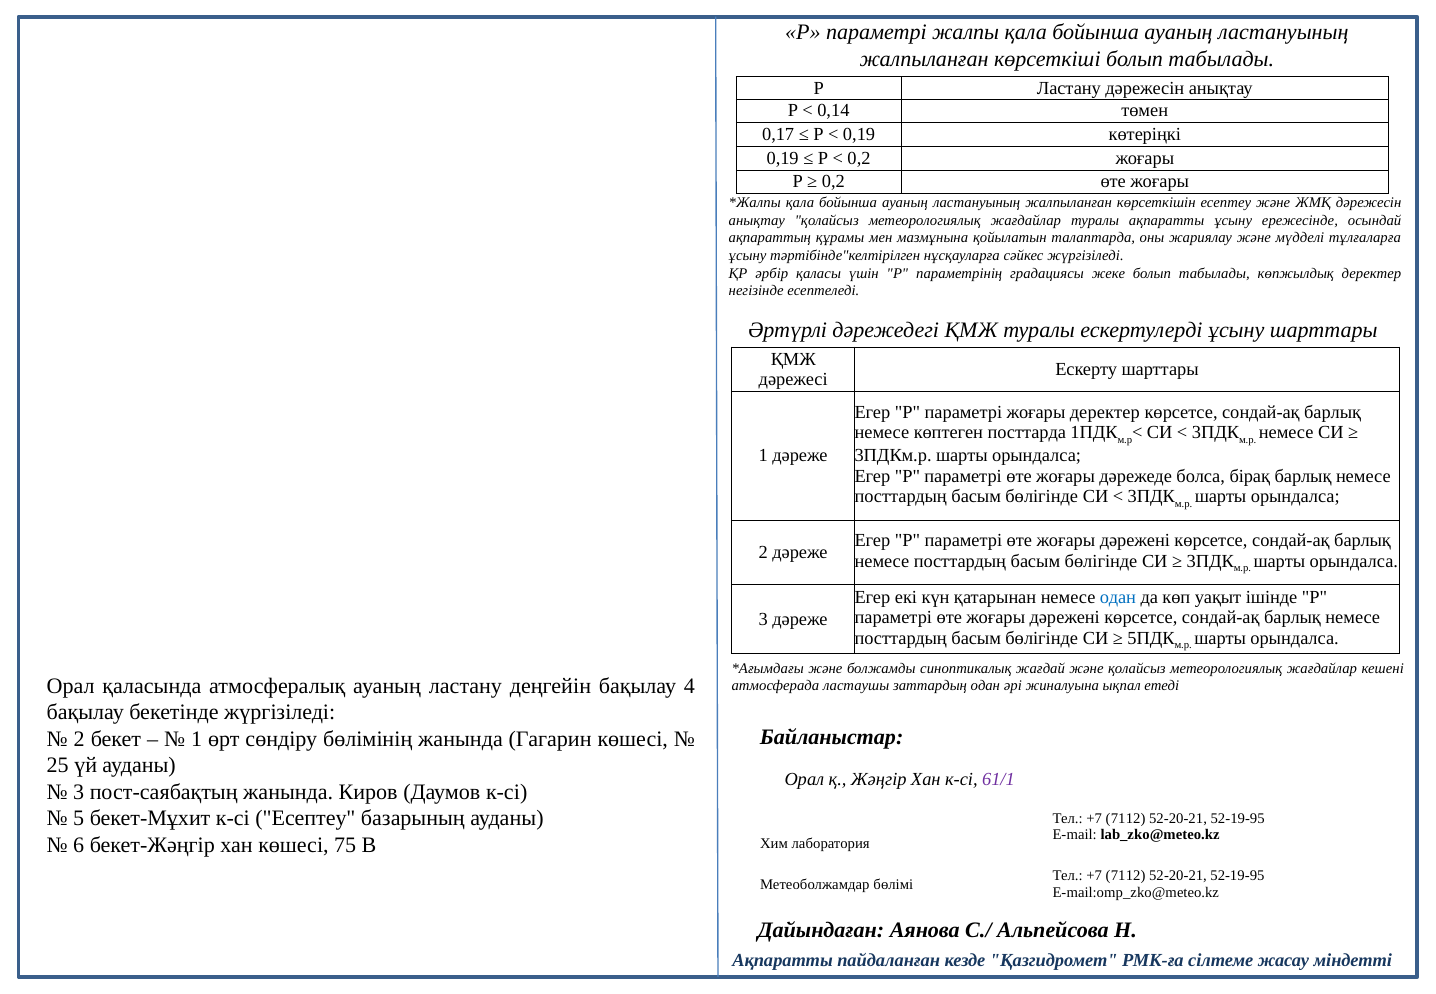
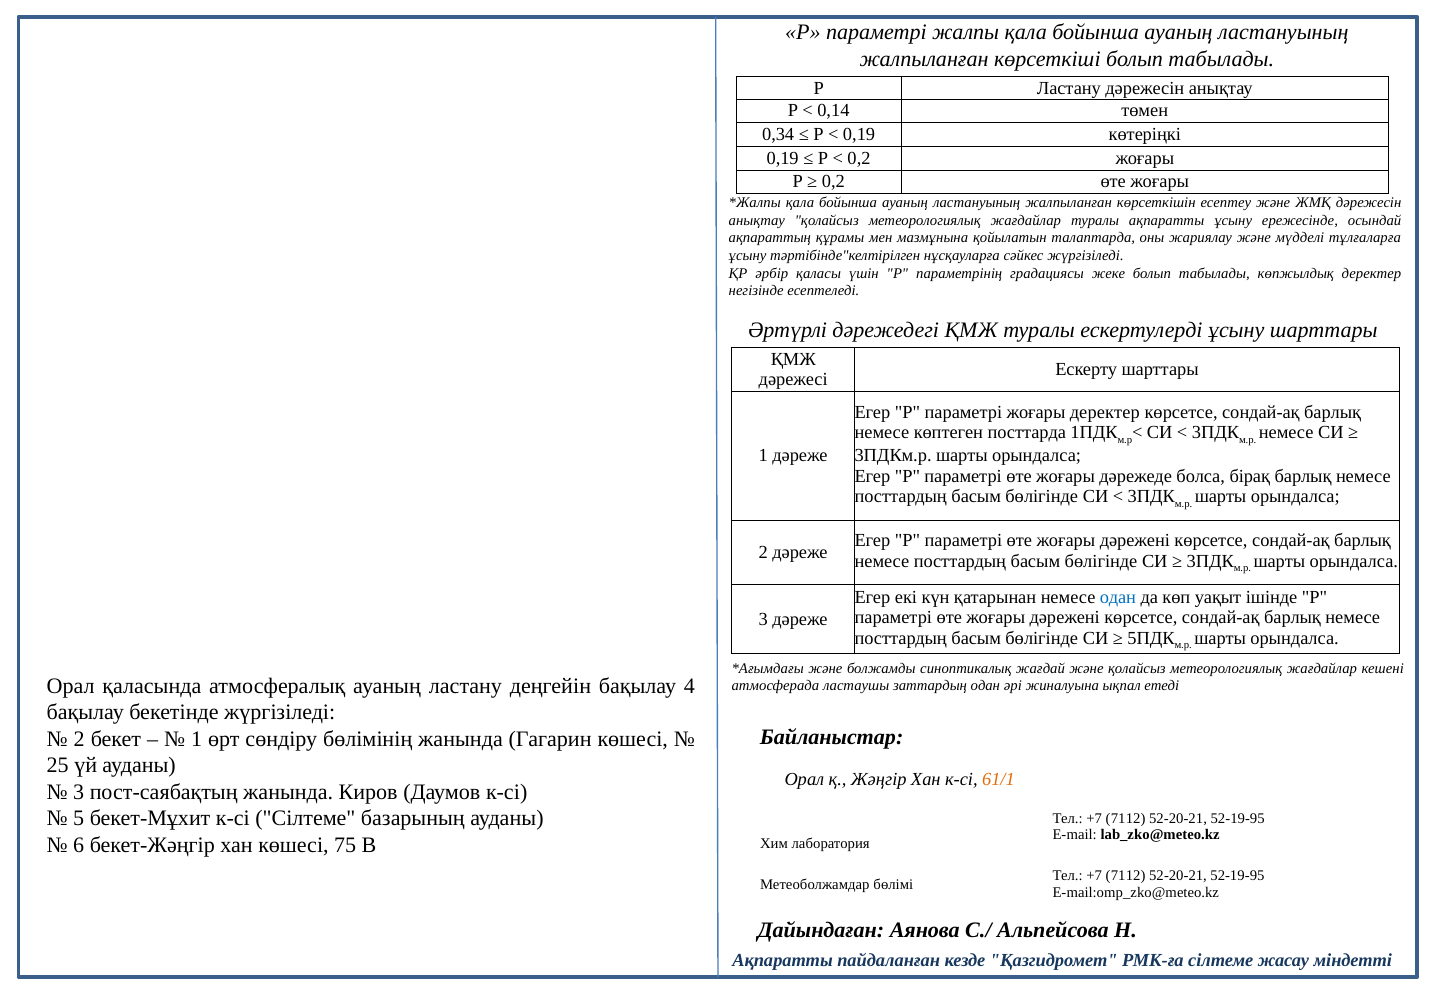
0,17: 0,17 -> 0,34 (778, 134)
61/1 colour: purple -> orange (998, 780)
к-сі Есептеу: Есептеу -> Сілтеме (305, 819)
